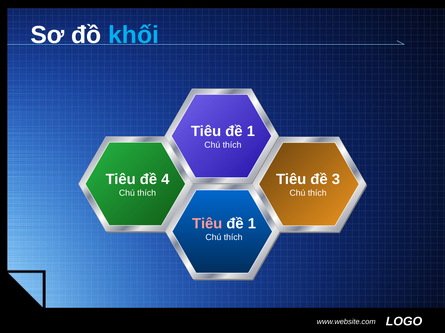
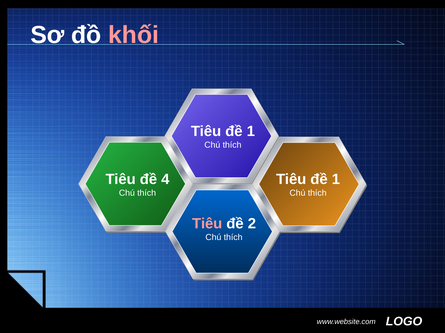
khối colour: light blue -> pink (134, 35)
3: 3 -> 1 (336, 180)
1: 1 -> 2 (252, 224)
